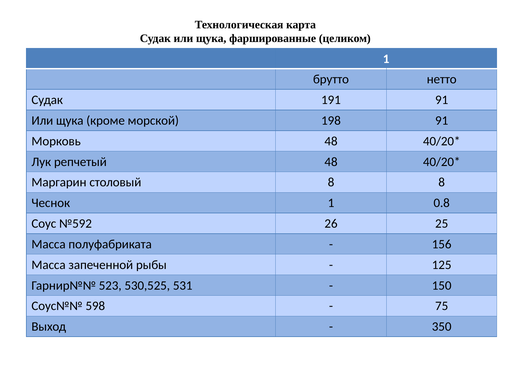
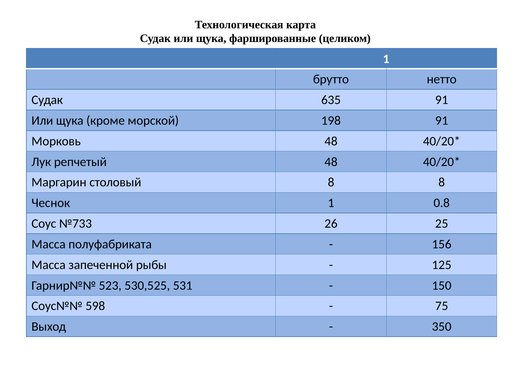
191: 191 -> 635 (331, 100)
№592: №592 -> №733 (75, 224)
